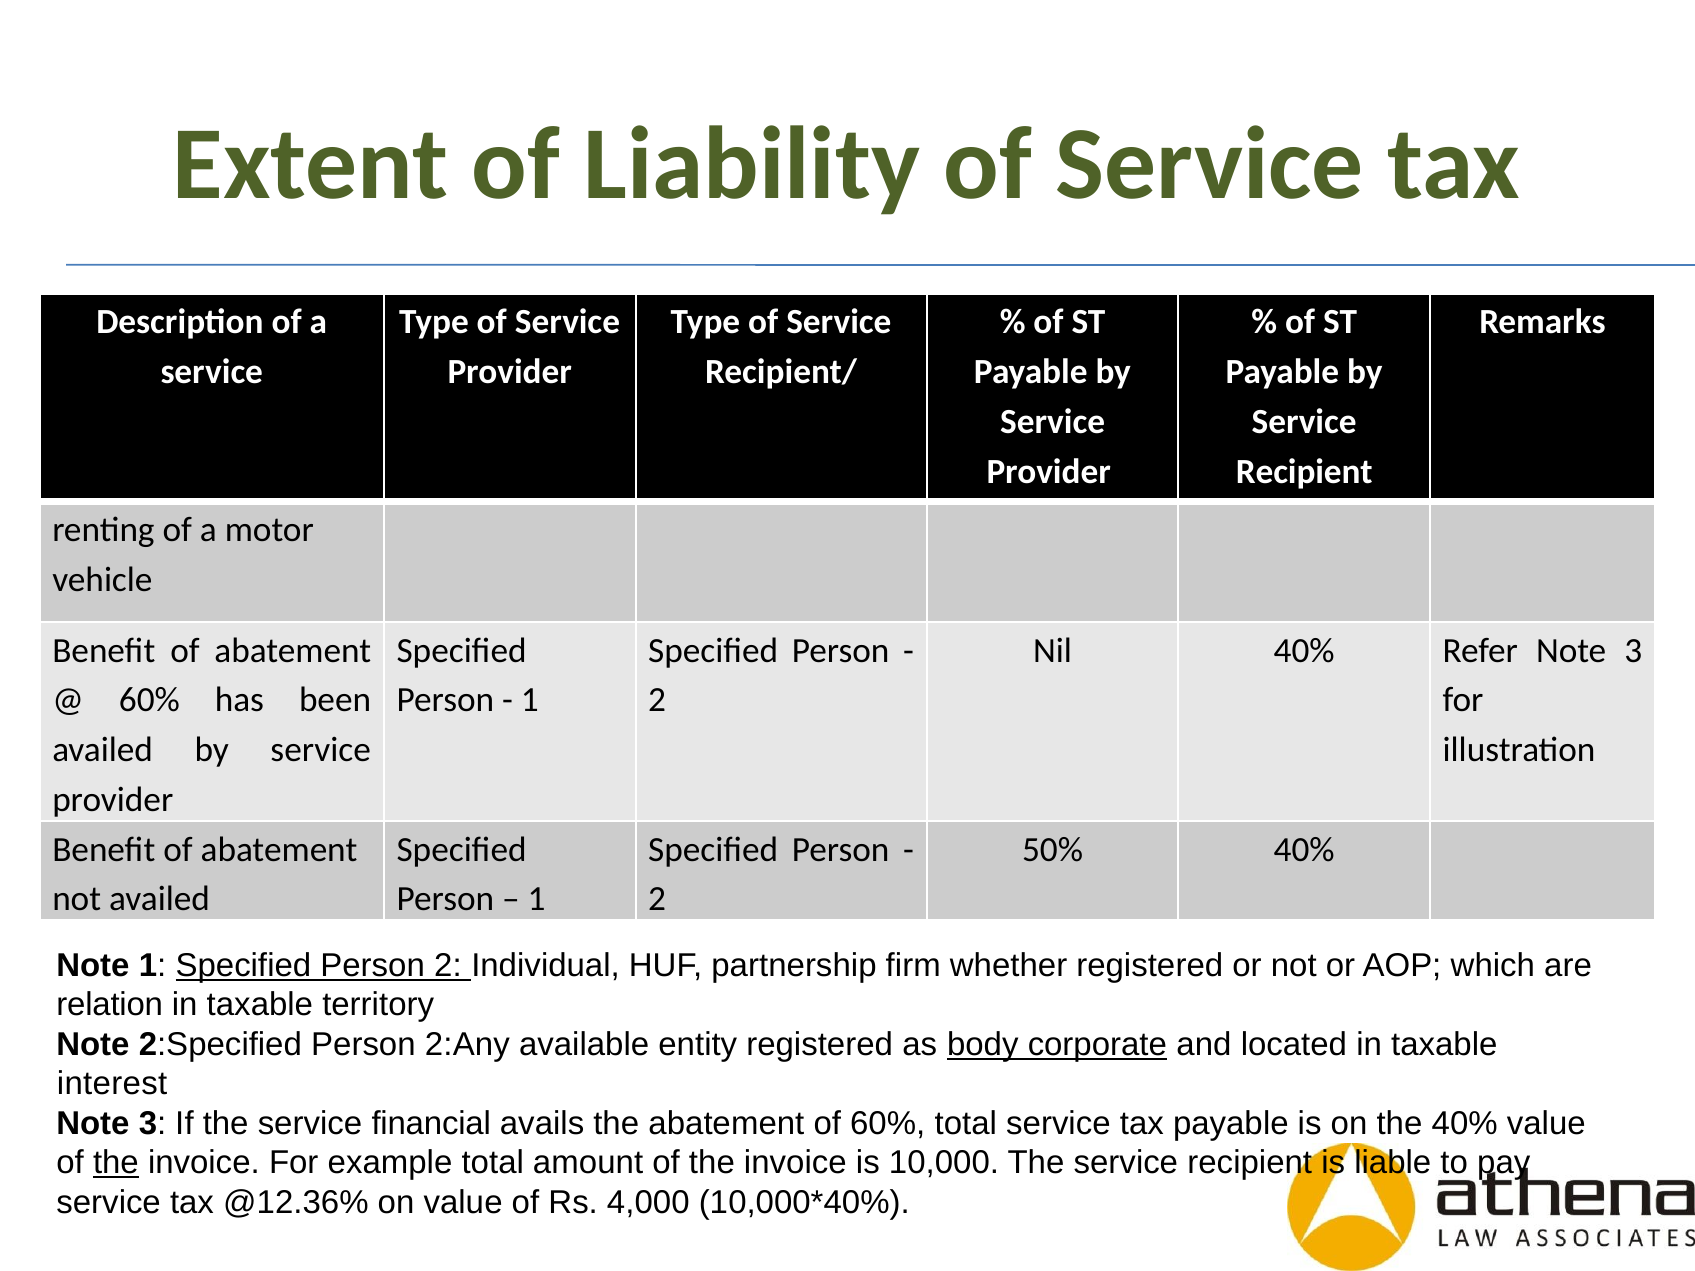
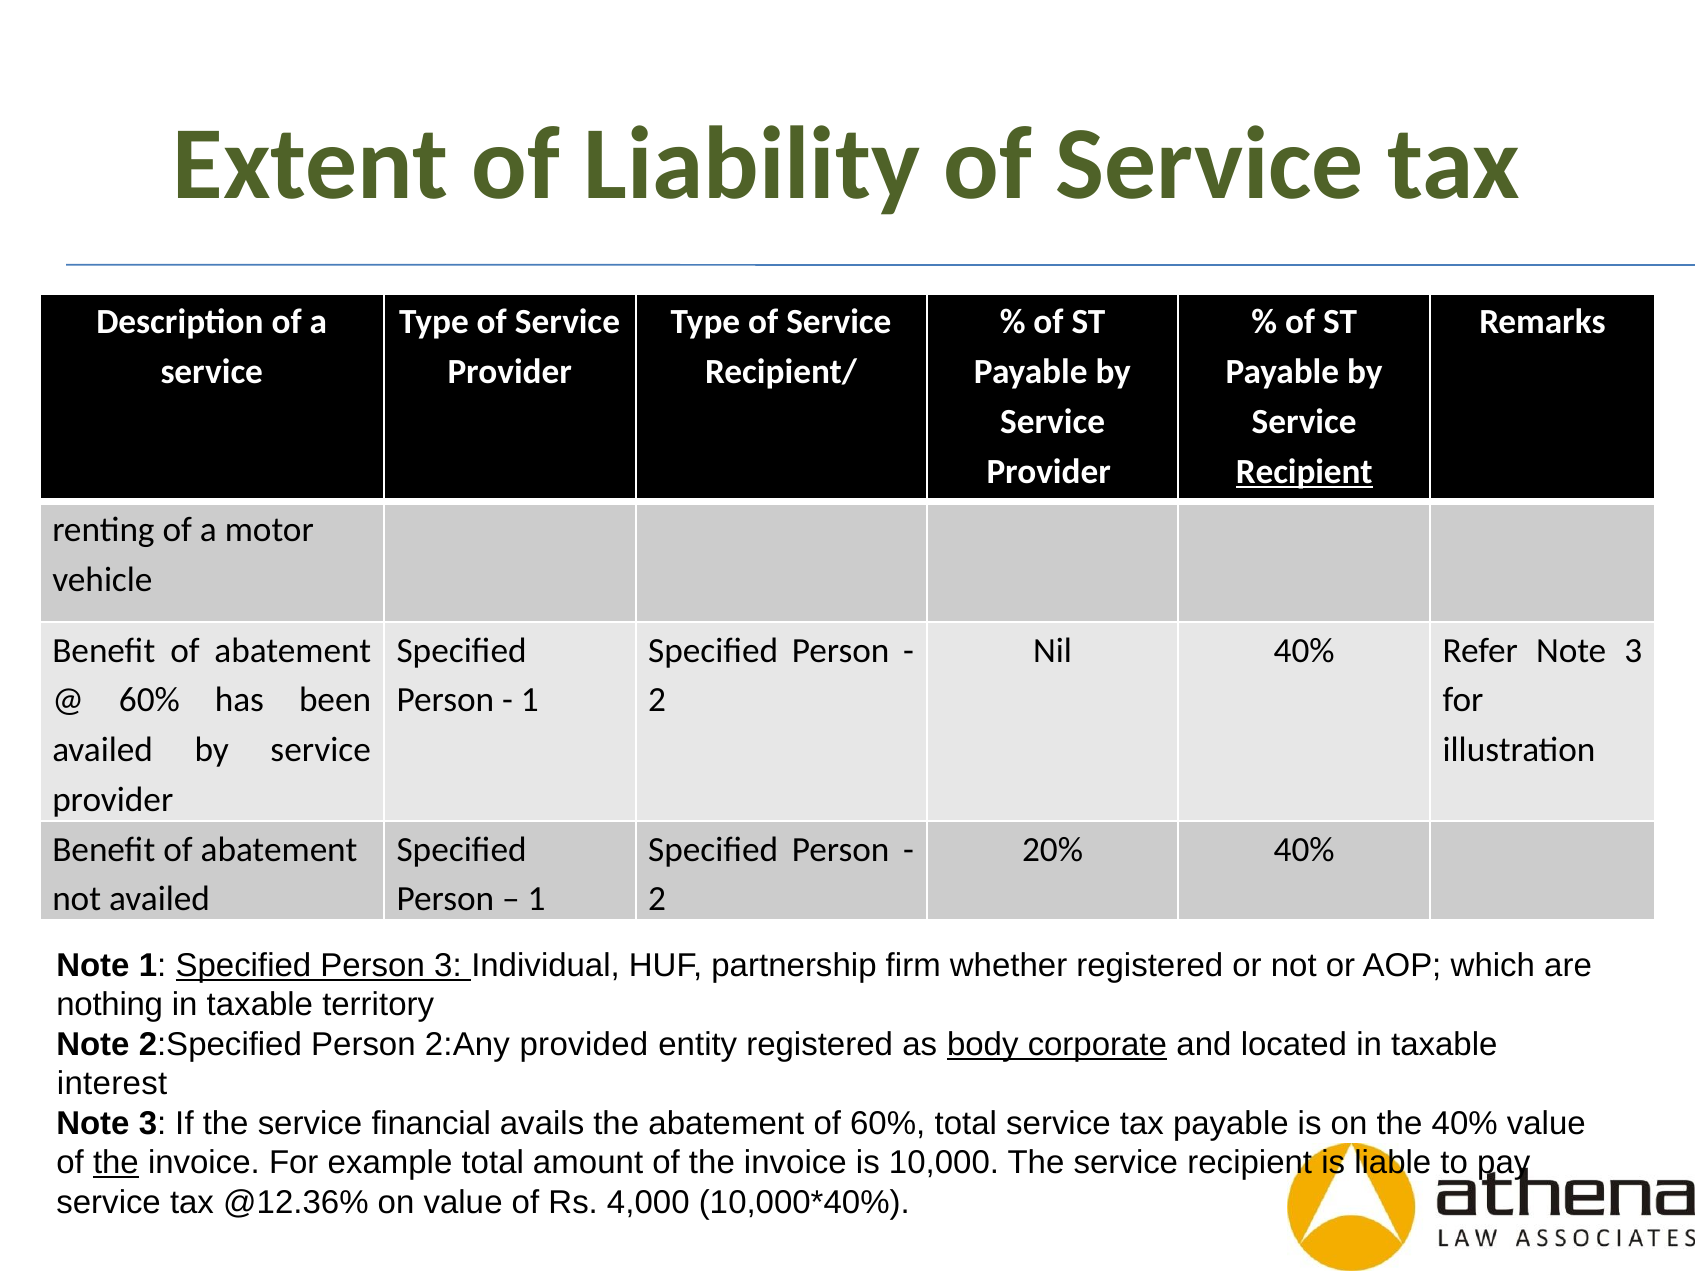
Recipient underline: none -> present (1304, 471)
50%: 50% -> 20% (1053, 850)
Person 2: 2 -> 3 (448, 965)
relation: relation -> nothing (110, 1005)
available: available -> provided (584, 1045)
